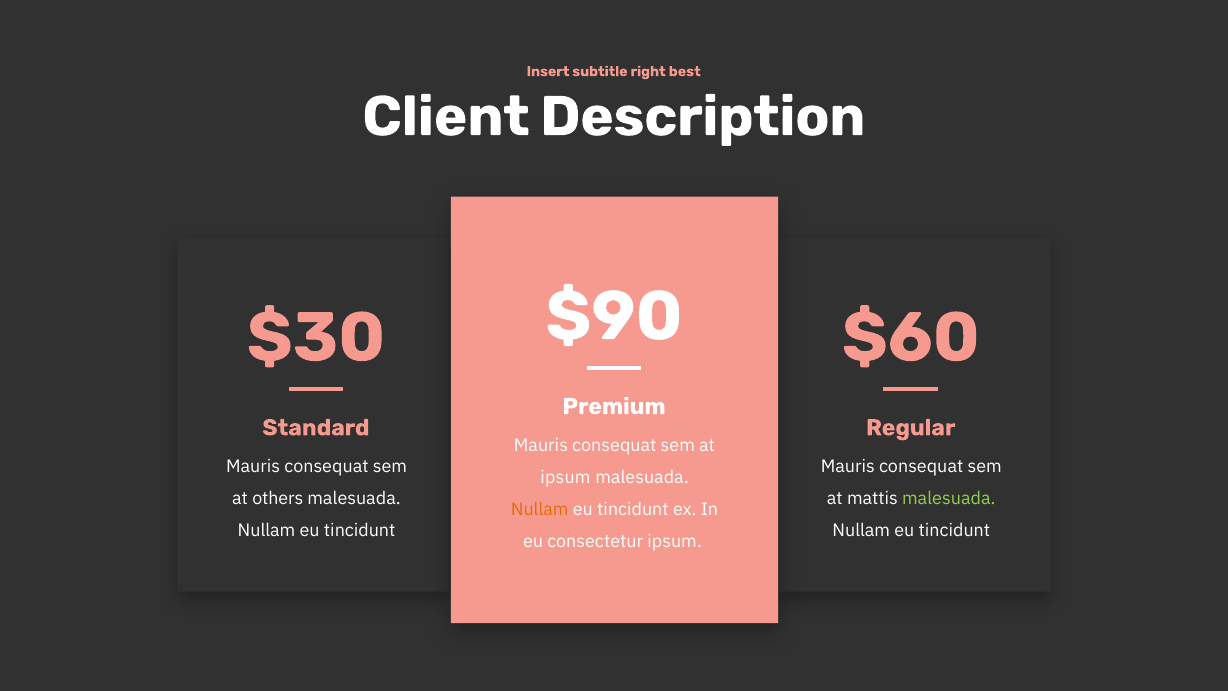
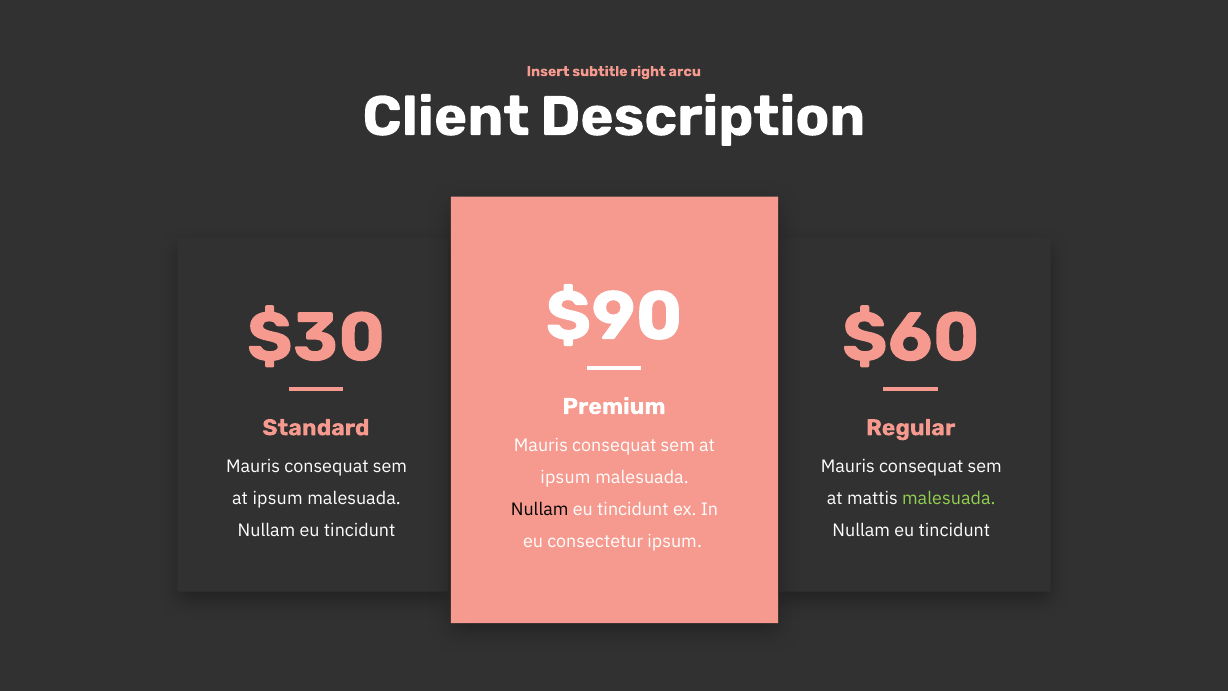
best: best -> arcu (685, 71)
others: others -> ipsum (278, 499)
Nullam colour: orange -> black (540, 510)
